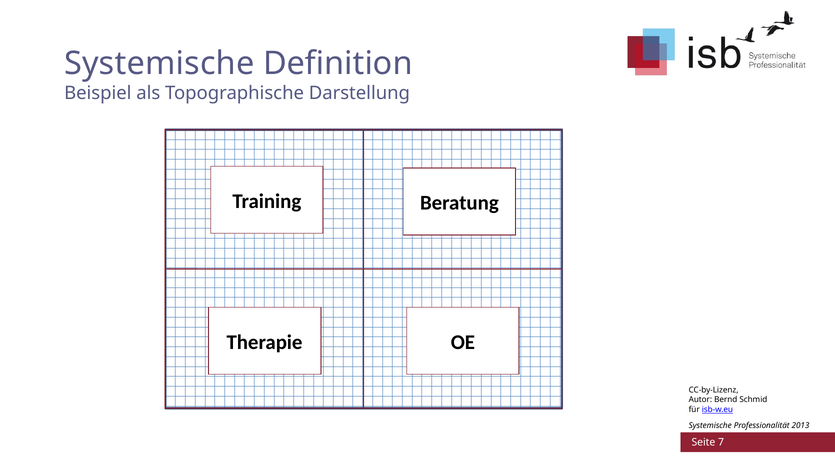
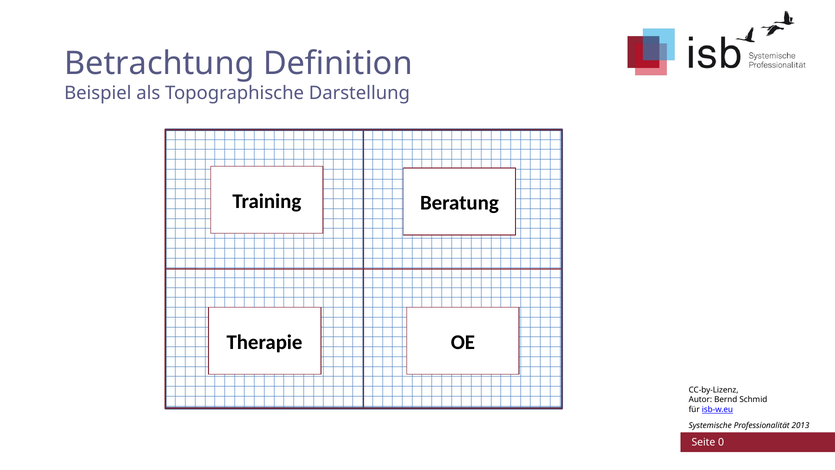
Systemische: Systemische -> Betrachtung (159, 64)
7: 7 -> 0 (721, 442)
